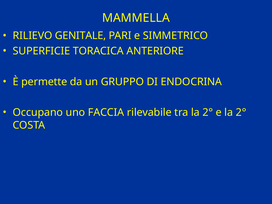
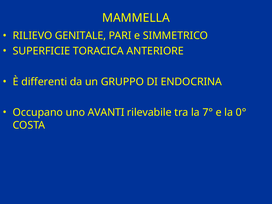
permette: permette -> differenti (44, 82)
FACCIA: FACCIA -> AVANTI (106, 112)
tra la 2°: 2° -> 7° (208, 112)
e la 2°: 2° -> 0° (241, 112)
